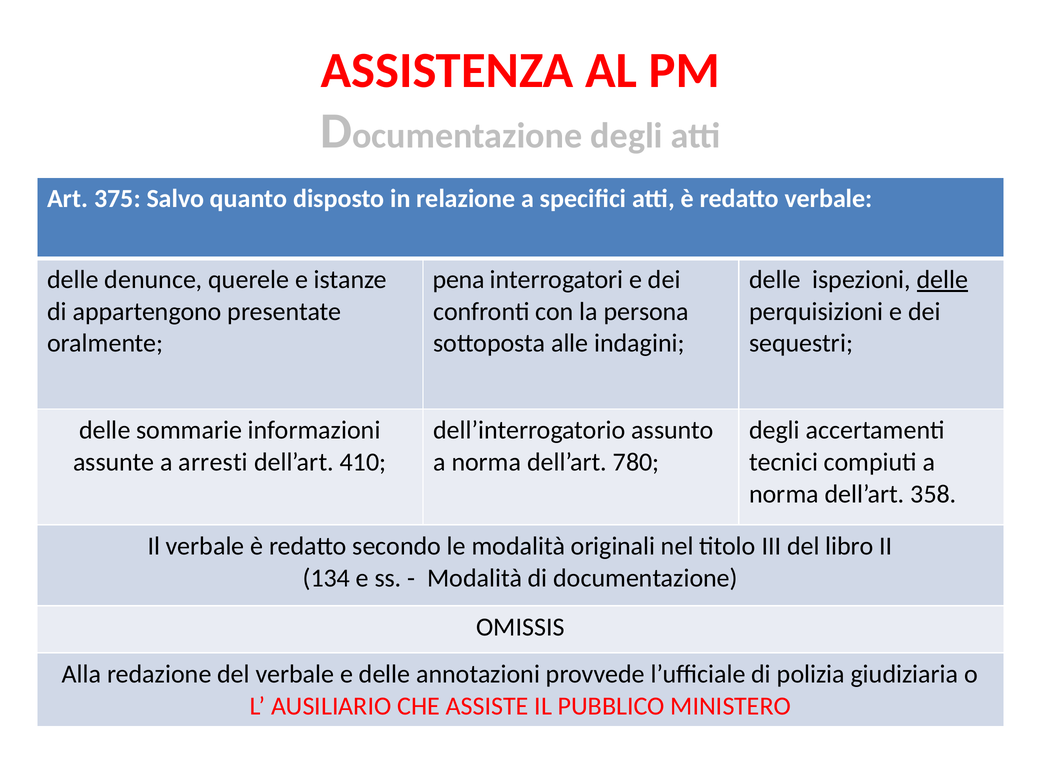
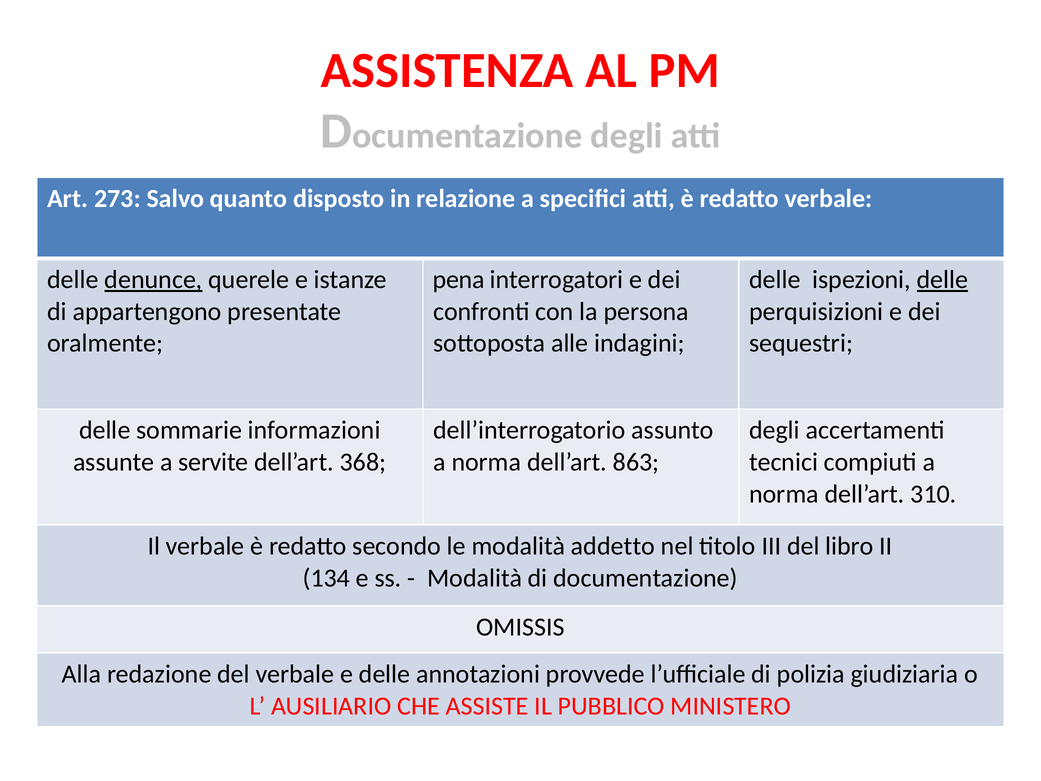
375: 375 -> 273 (117, 199)
denunce underline: none -> present (153, 280)
arresti: arresti -> servite (213, 462)
410: 410 -> 368 (363, 462)
780: 780 -> 863 (636, 462)
358: 358 -> 310 (933, 494)
originali: originali -> addetto (613, 546)
